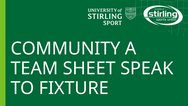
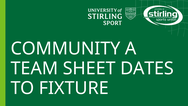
SPEAK: SPEAK -> DATES (147, 68)
